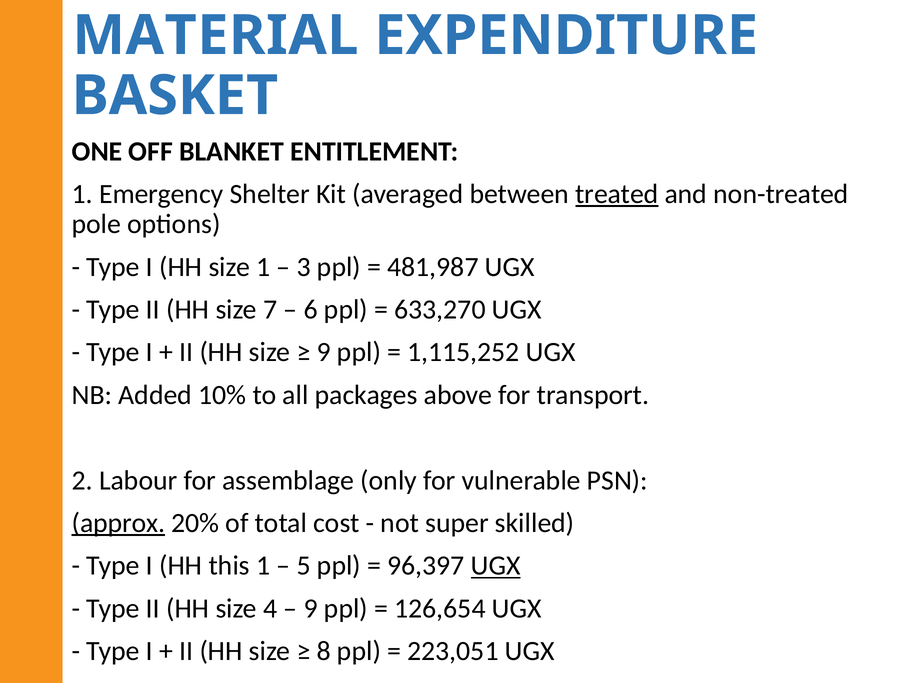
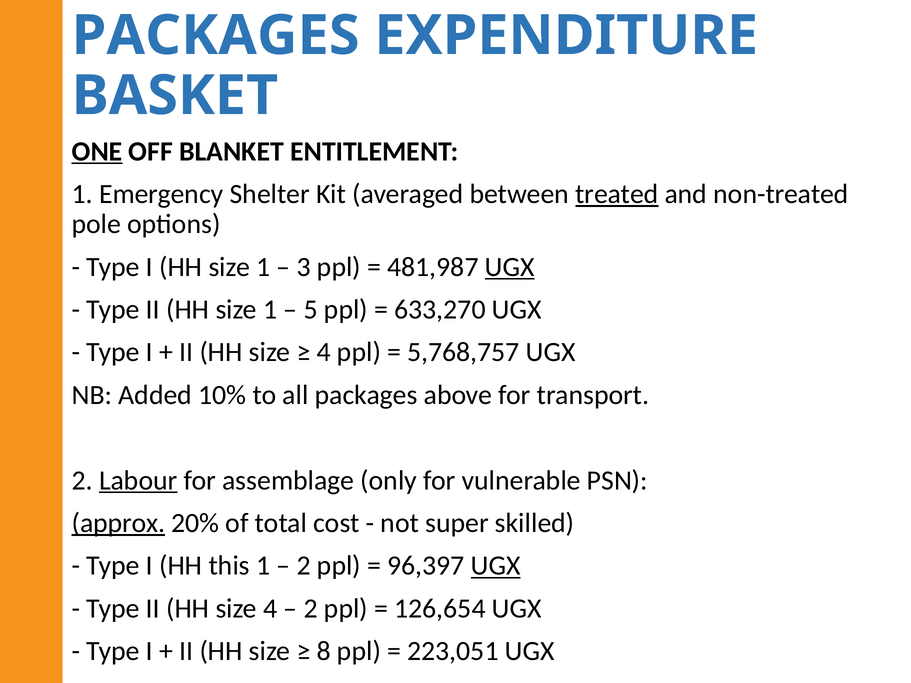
MATERIAL: MATERIAL -> PACKAGES (216, 36)
ONE underline: none -> present (97, 151)
UGX underline: none -> present (510, 267)
II HH size 7: 7 -> 1 (270, 310)
6: 6 -> 5 (311, 310)
9: 9 -> 4 (324, 352)
1,115,252: 1,115,252 -> 5,768,757 (463, 352)
Labour underline: none -> present (138, 480)
5: 5 -> 2 (304, 566)
9: 9 -> 2 (311, 609)
